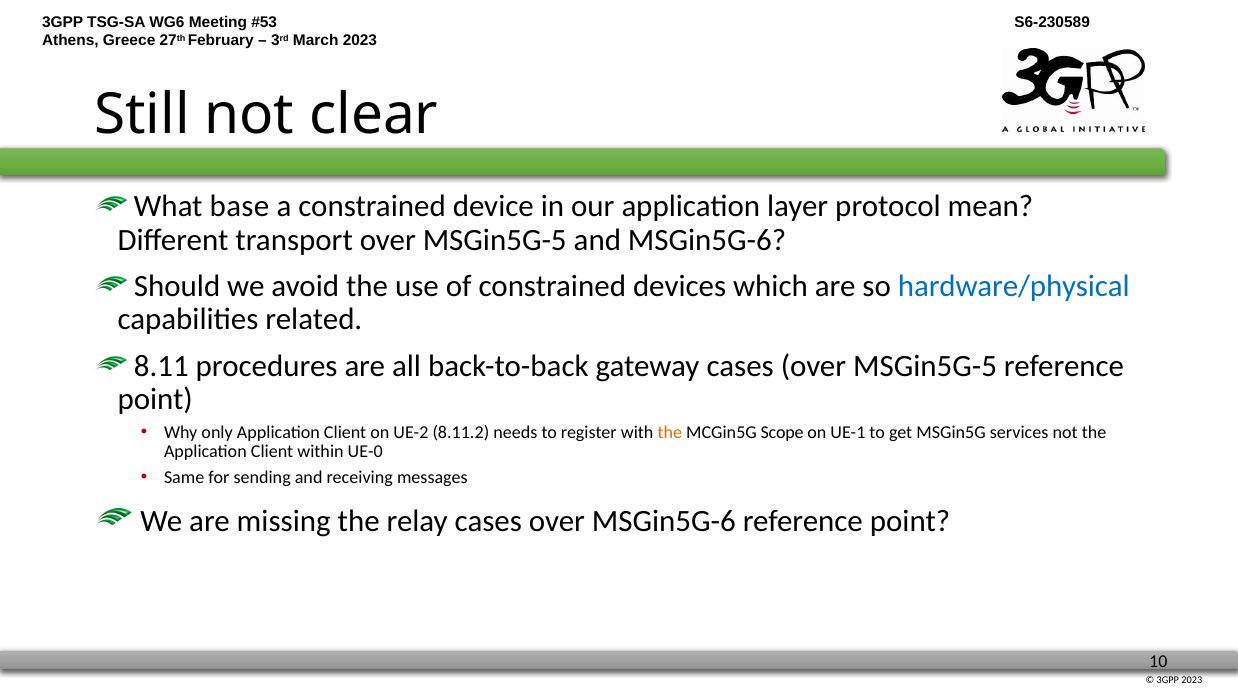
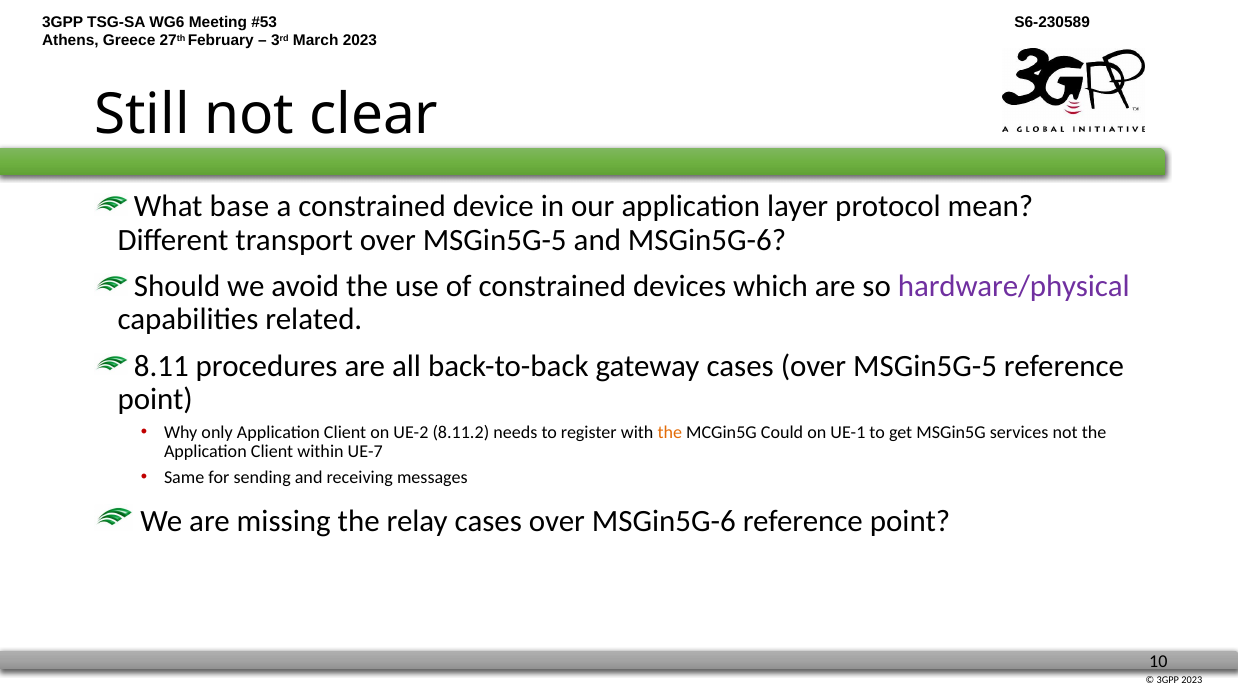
hardware/physical colour: blue -> purple (1014, 286)
Scope: Scope -> Could (782, 432)
UE-0: UE-0 -> UE-7 (365, 452)
